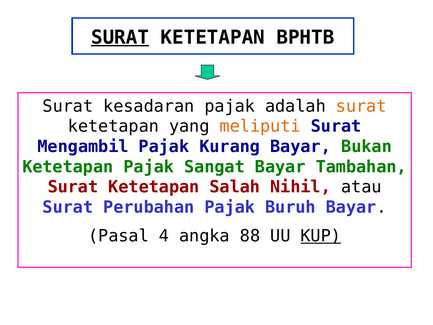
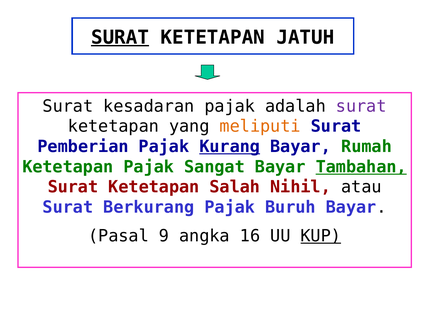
BPHTB: BPHTB -> JATUH (305, 37)
surat colour: orange -> purple (361, 106)
Mengambil: Mengambil -> Pemberian (83, 146)
Kurang underline: none -> present (230, 146)
Bukan: Bukan -> Rumah (367, 146)
Tambahan underline: none -> present (361, 167)
Perubahan: Perubahan -> Berkurang (149, 207)
4: 4 -> 9 (164, 236)
88: 88 -> 16 (250, 236)
